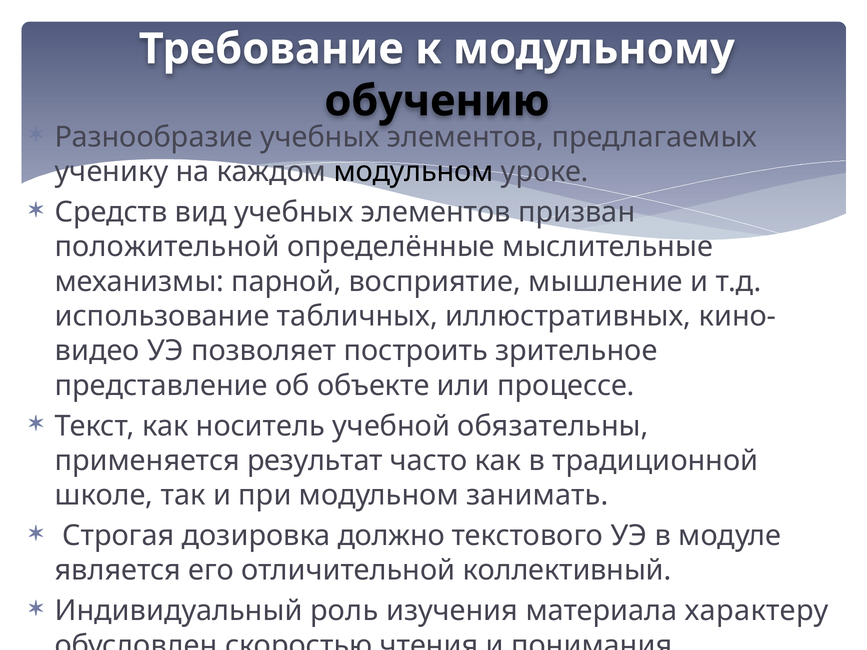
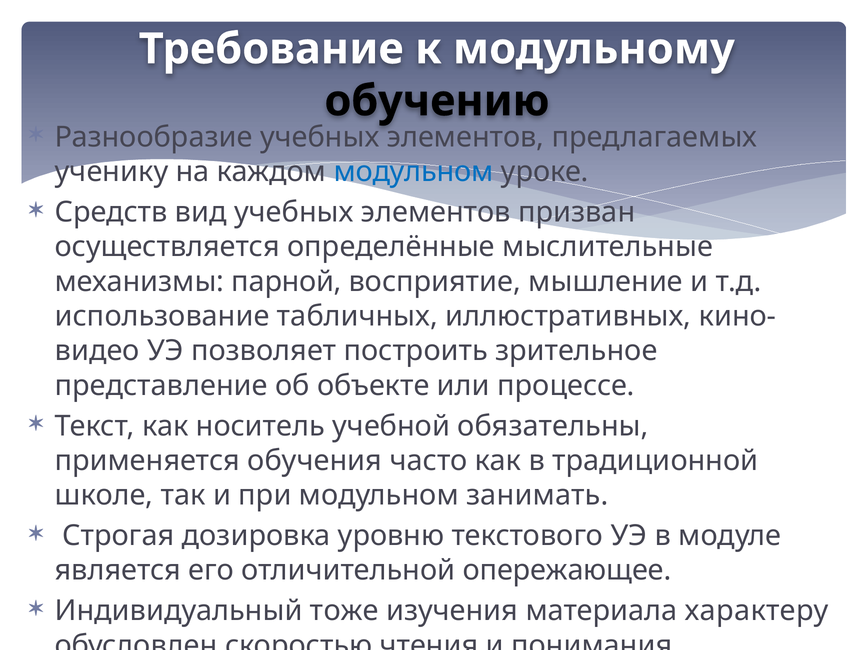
модульном colour: black -> blue (414, 172)
положительной: положительной -> осуществляется (167, 247)
результат: результат -> обучения (315, 461)
должно: должно -> уровню (391, 536)
коллективный: коллективный -> опережающее (567, 571)
роль: роль -> тоже (344, 611)
